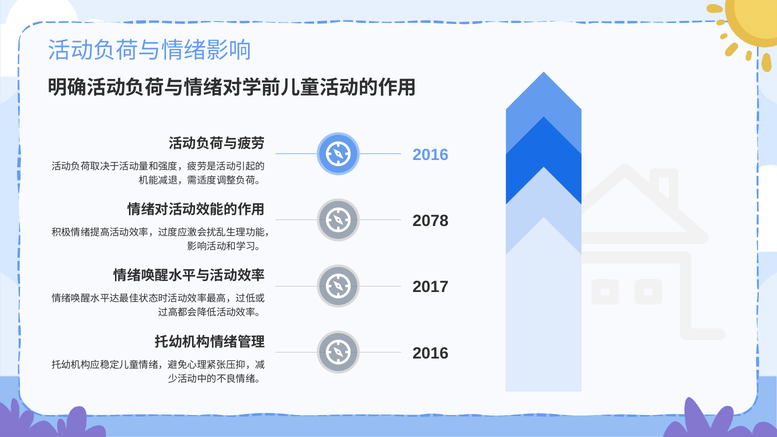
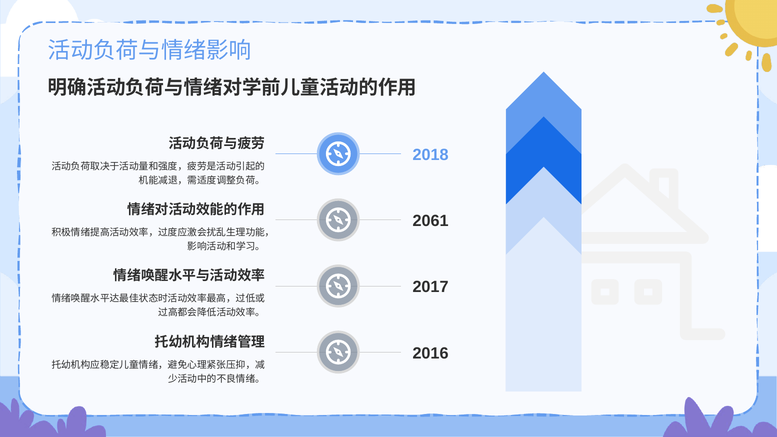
2016: 2016 -> 2018 (431, 155)
2078: 2078 -> 2061 (431, 221)
